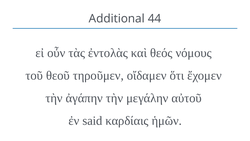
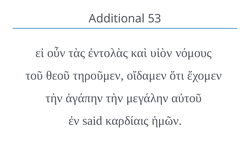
44: 44 -> 53 (155, 19)
θεός: θεός -> υἱὸν (161, 53)
